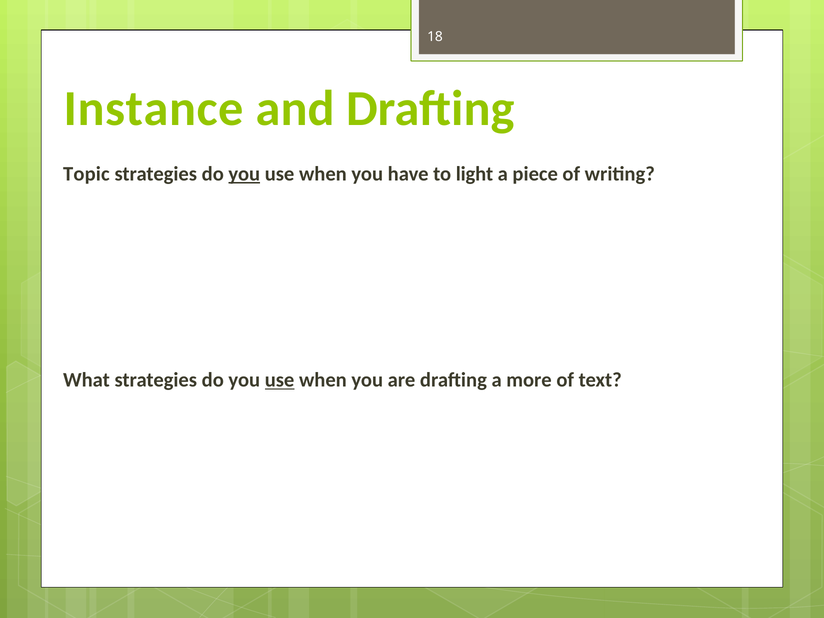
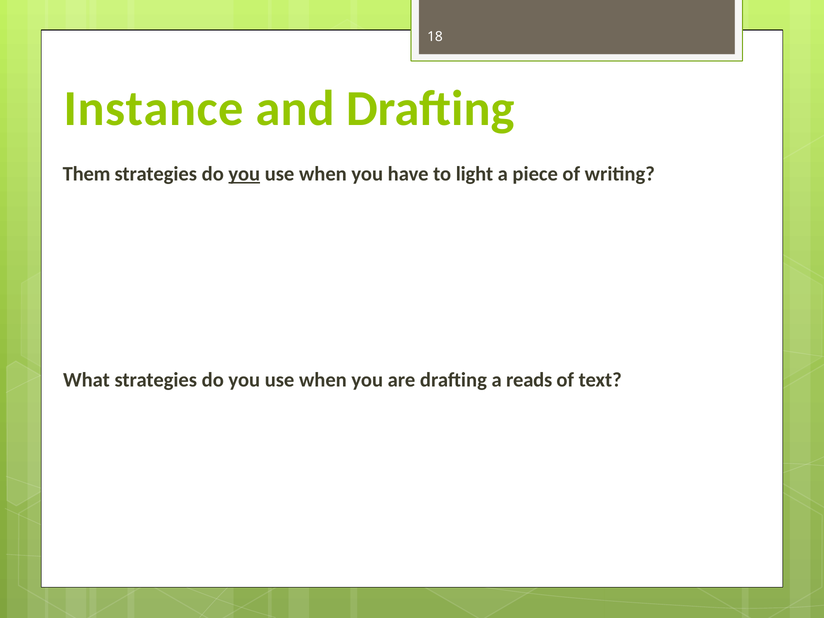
Topic: Topic -> Them (87, 174)
use underline: present -> none (280, 380)
more: more -> reads (529, 380)
